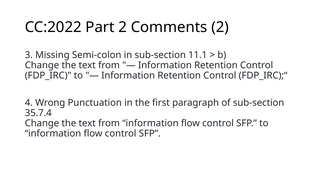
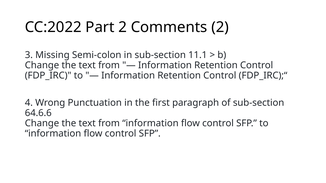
35.7.4: 35.7.4 -> 64.6.6 (38, 113)
